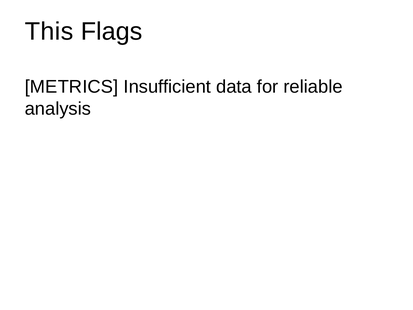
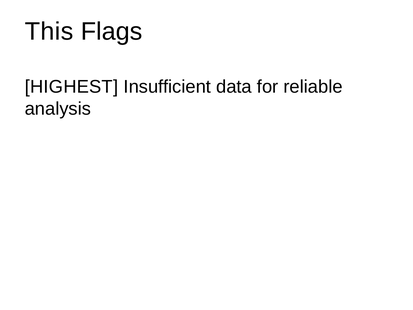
METRICS: METRICS -> HIGHEST (72, 87)
